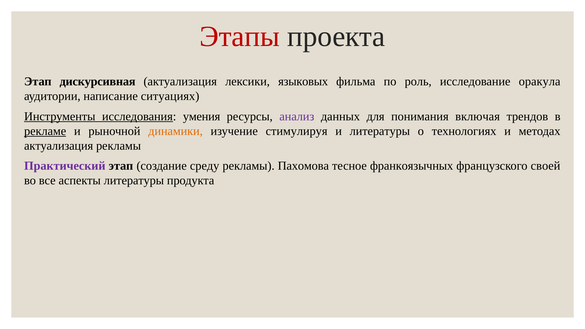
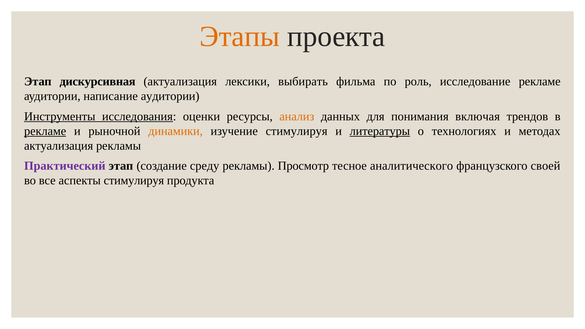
Этапы colour: red -> orange (240, 37)
языковых: языковых -> выбирать (303, 82)
исследование оракула: оракула -> рекламе (540, 82)
написание ситуациях: ситуациях -> аудитории (170, 96)
умения: умения -> оценки (202, 116)
анализ colour: purple -> orange (297, 116)
литературы underline: none -> present (380, 131)
Пахомова: Пахомова -> Просмотр (303, 166)
франкоязычных: франкоязычных -> аналитического (412, 166)
аспекты литературы: литературы -> стимулируя (134, 181)
